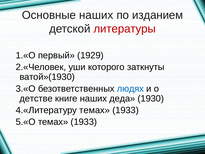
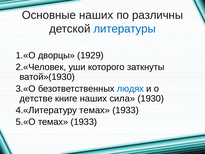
изданием: изданием -> различны (158, 15)
литературы colour: red -> blue (125, 29)
первый: первый -> дворцы (56, 55)
деда: деда -> сила (122, 98)
